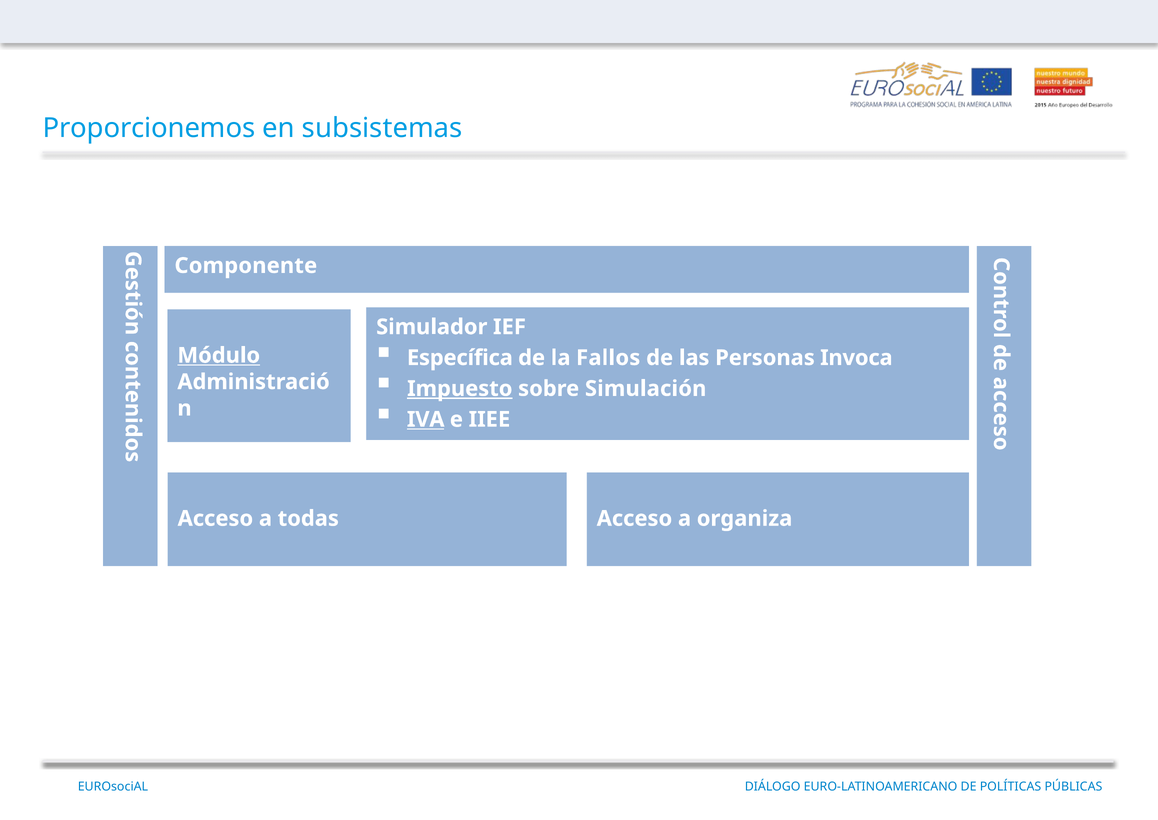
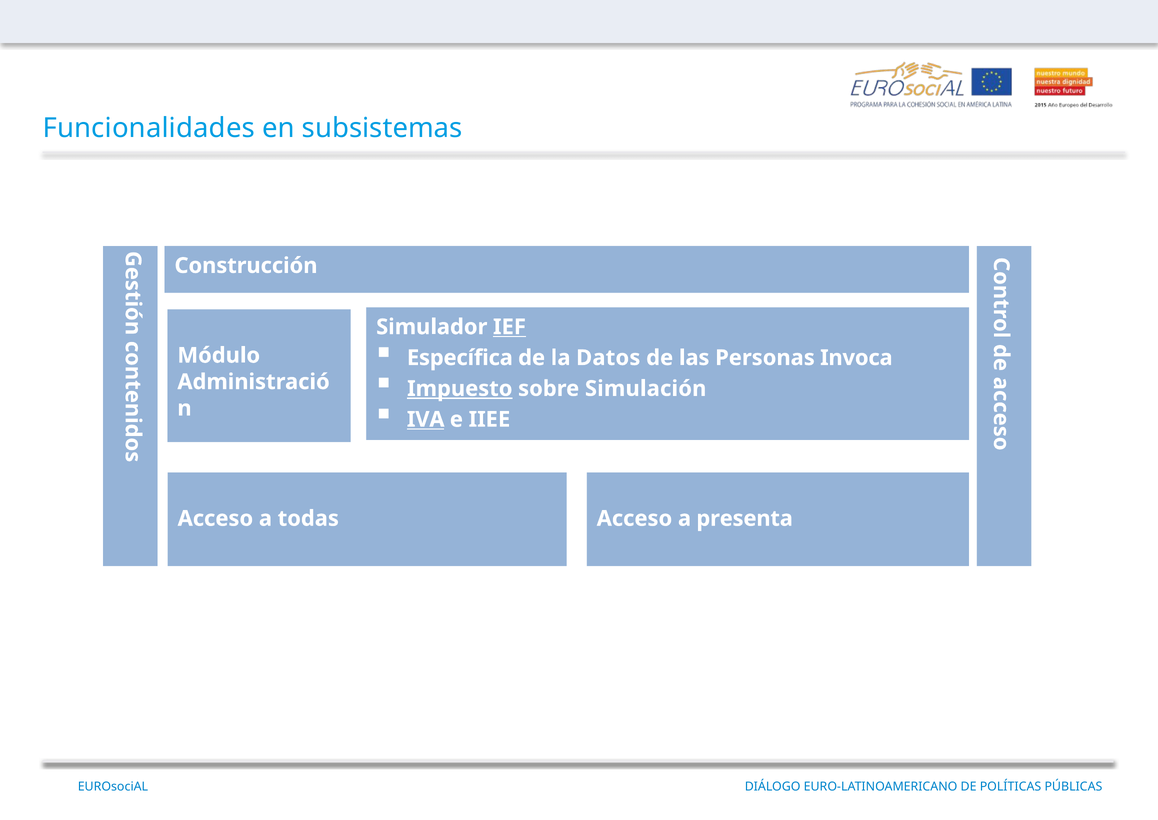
Proporcionemos: Proporcionemos -> Funcionalidades (149, 128)
Componente: Componente -> Construcción (246, 265)
IEF underline: none -> present (509, 327)
Fallos: Fallos -> Datos (608, 358)
Módulo underline: present -> none (219, 355)
organiza: organiza -> presenta (745, 518)
